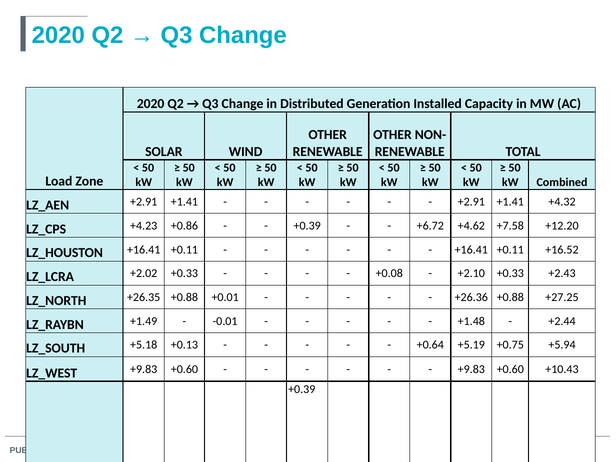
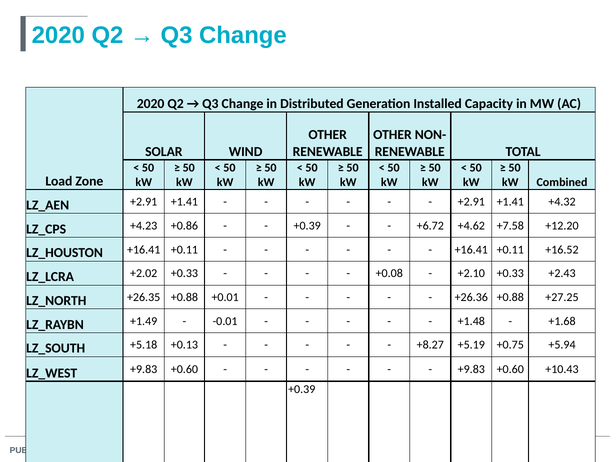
+2.44: +2.44 -> +1.68 (562, 321)
+0.64: +0.64 -> +8.27 (430, 345)
